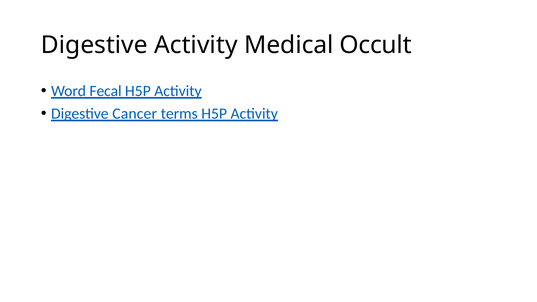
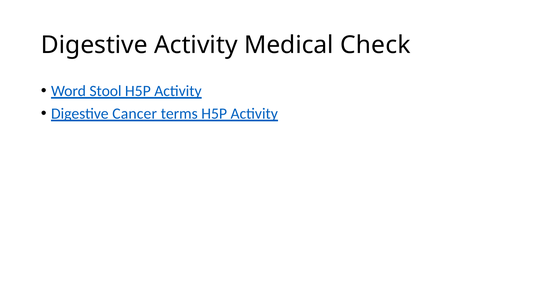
Occult: Occult -> Check (375, 45)
Fecal: Fecal -> Stool (106, 91)
